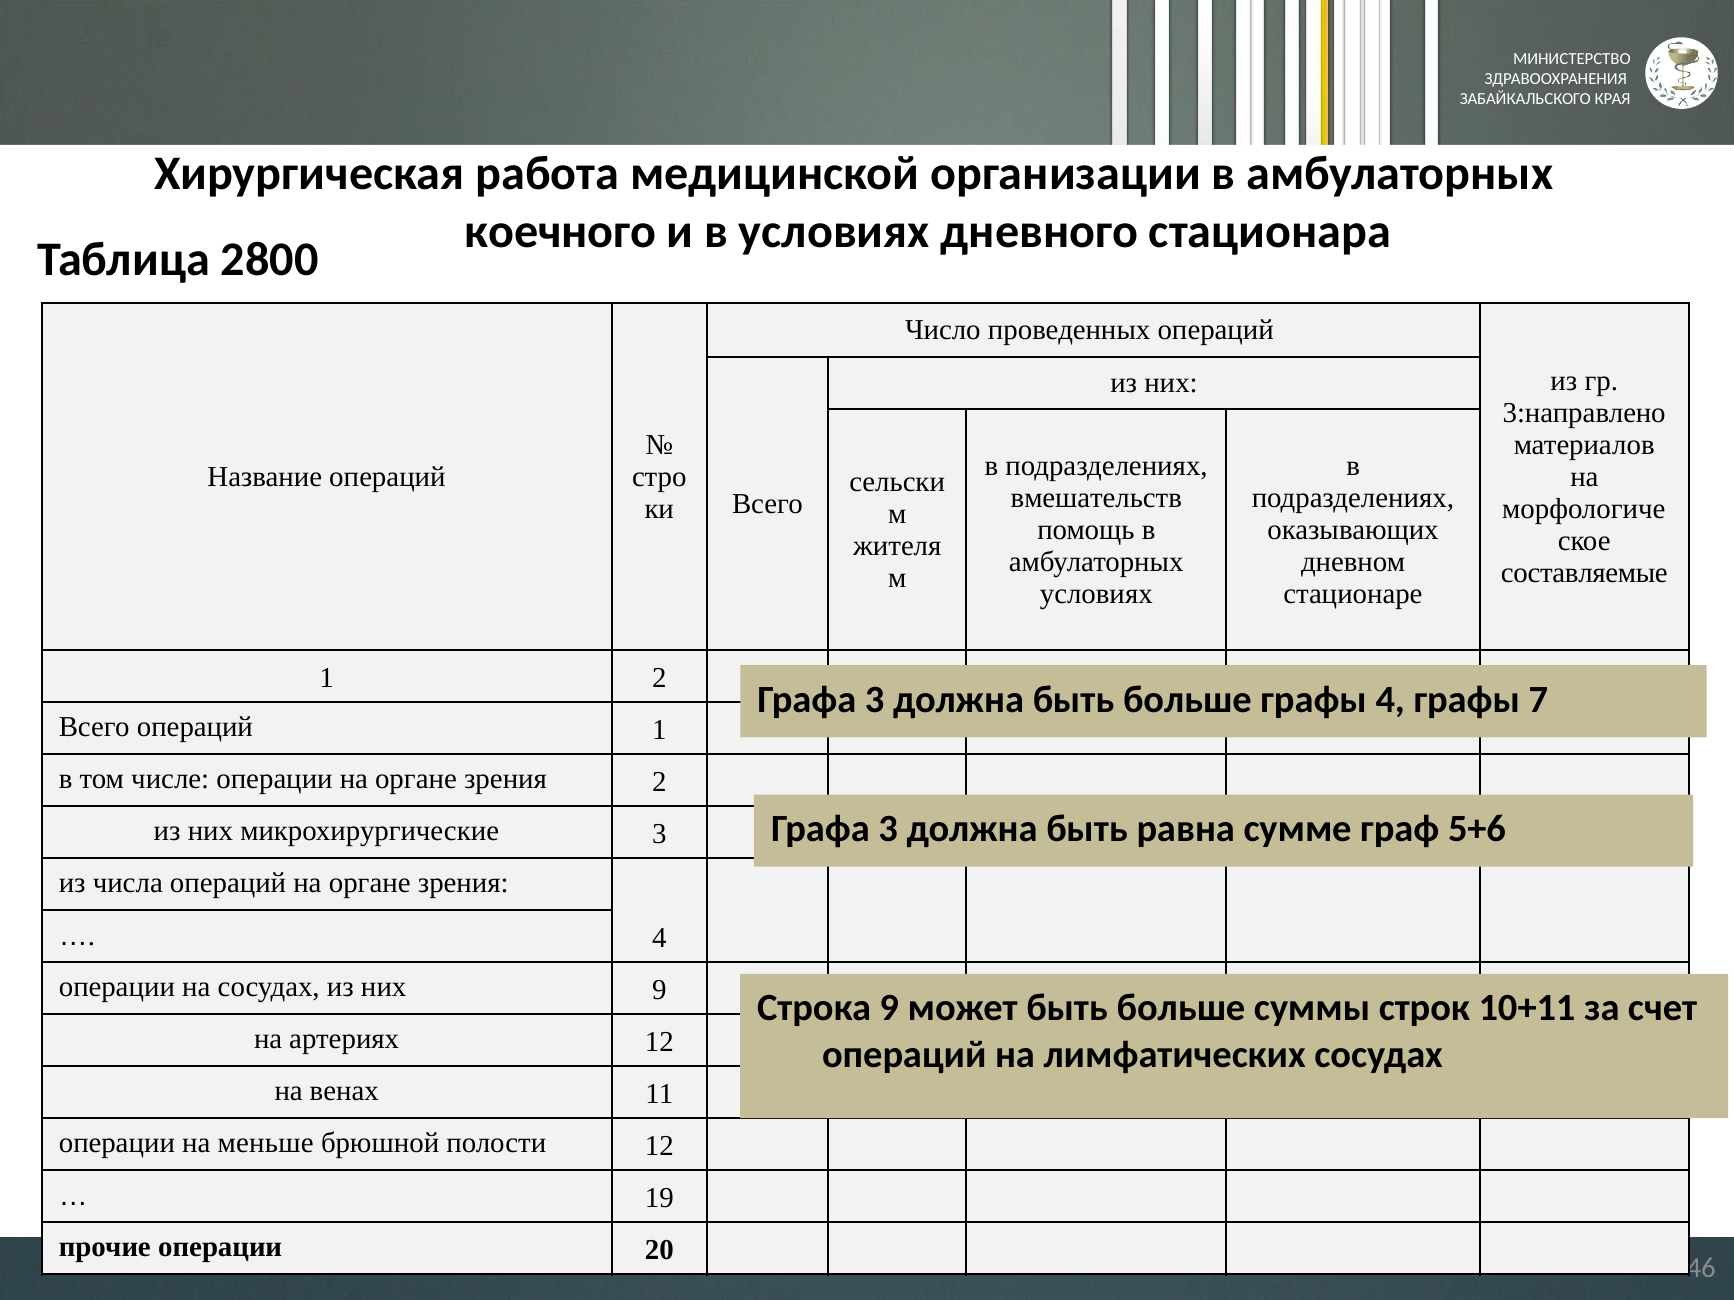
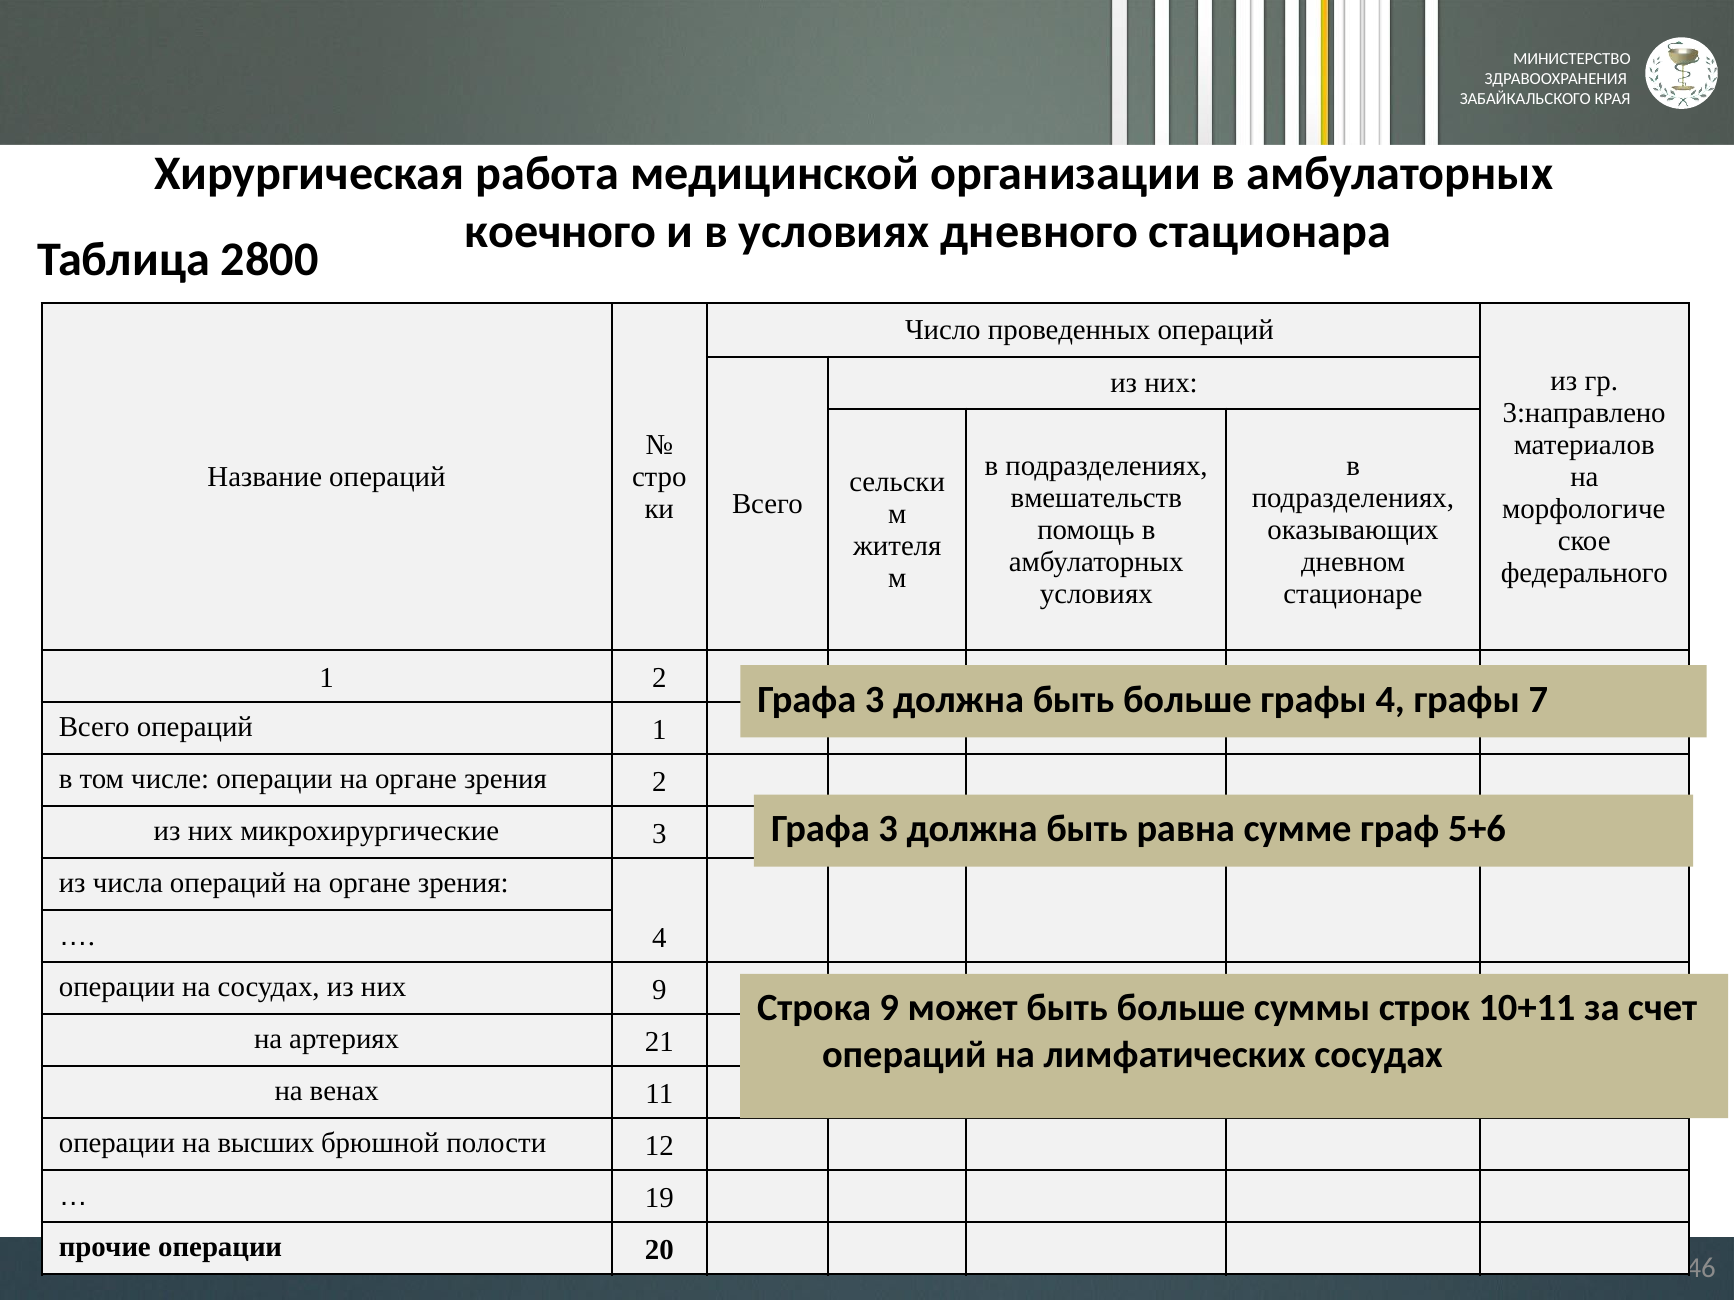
составляемые: составляемые -> федерального (1584, 574)
артериях 12: 12 -> 21 (659, 1042)
меньше: меньше -> высших (266, 1144)
